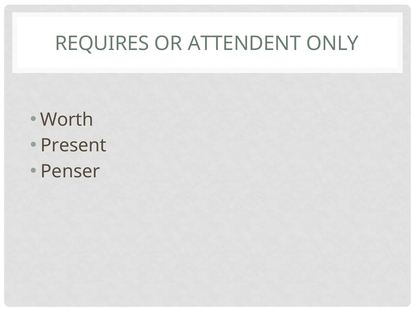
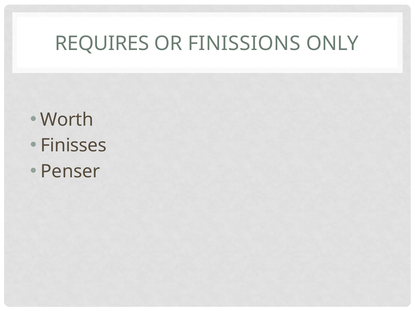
ATTENDENT: ATTENDENT -> FINISSIONS (244, 44)
Present: Present -> Finisses (74, 146)
